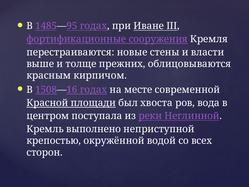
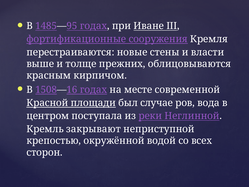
хвоста: хвоста -> случае (157, 103)
выполнено: выполнено -> закрывают (93, 129)
